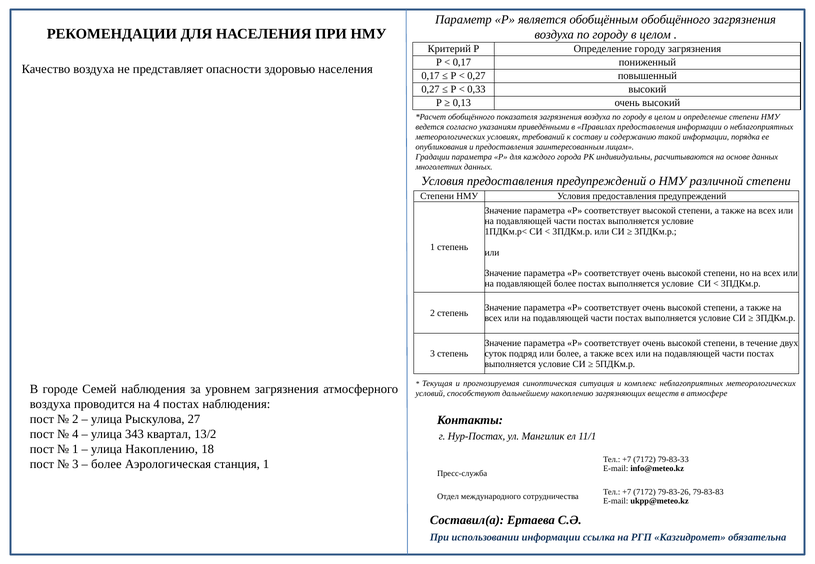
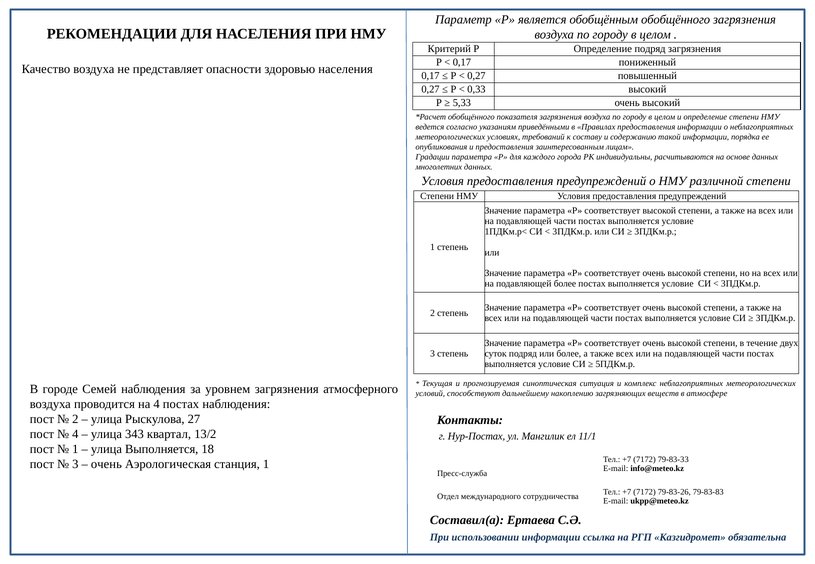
Определение городу: городу -> подряд (650, 49)
0,13: 0,13 -> 5,33 (462, 103)
улица Накоплению: Накоплению -> Выполняется (162, 449)
более: более -> очень (106, 464)
